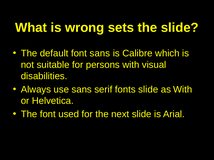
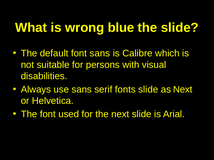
sets: sets -> blue (121, 28)
as With: With -> Next (183, 90)
